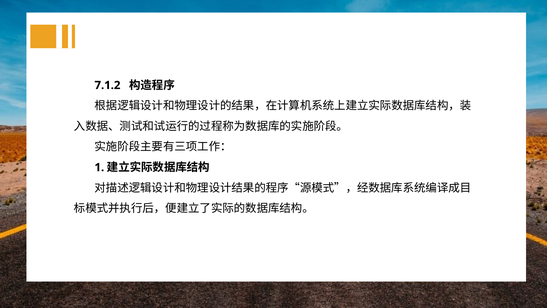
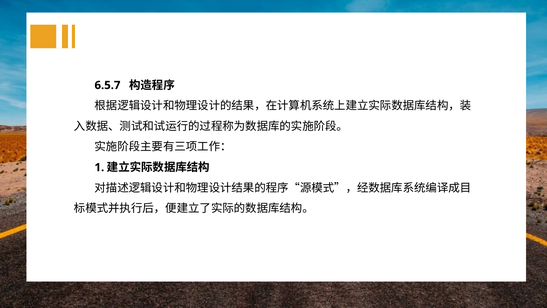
7.1.2: 7.1.2 -> 6.5.7 (107, 85)
